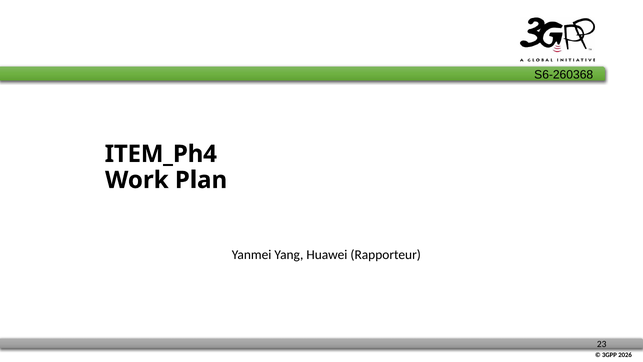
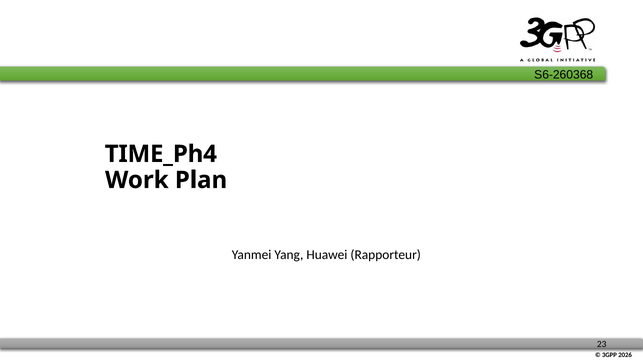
ITEM_Ph4: ITEM_Ph4 -> TIME_Ph4 (161, 154)
